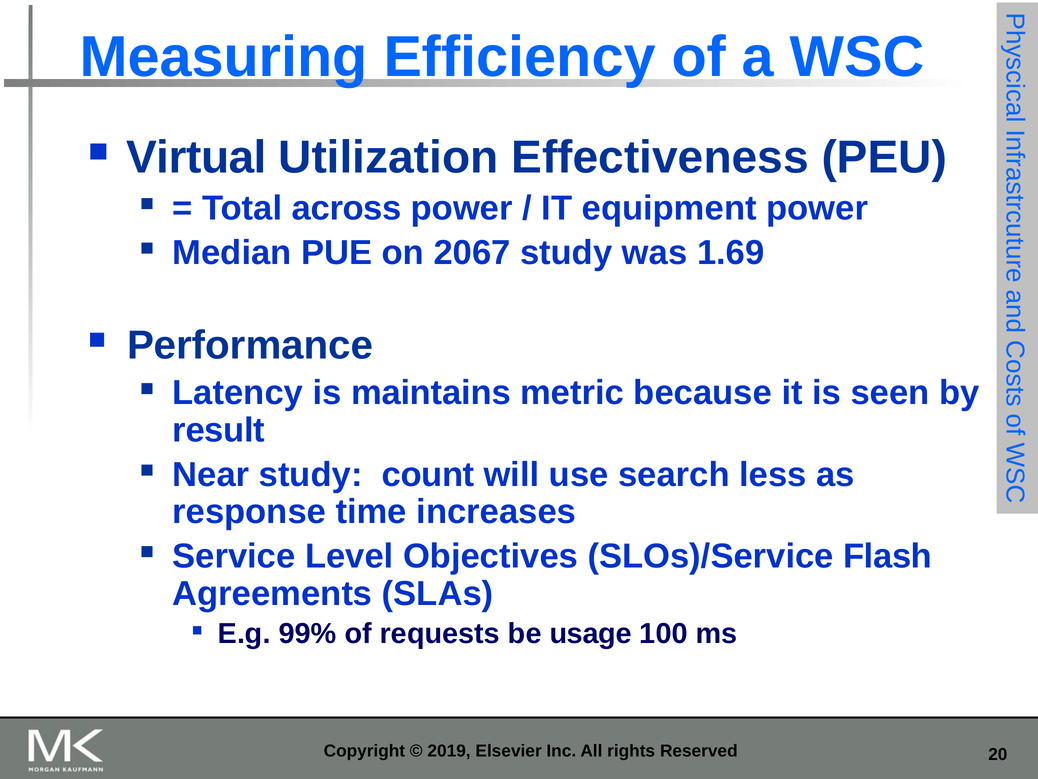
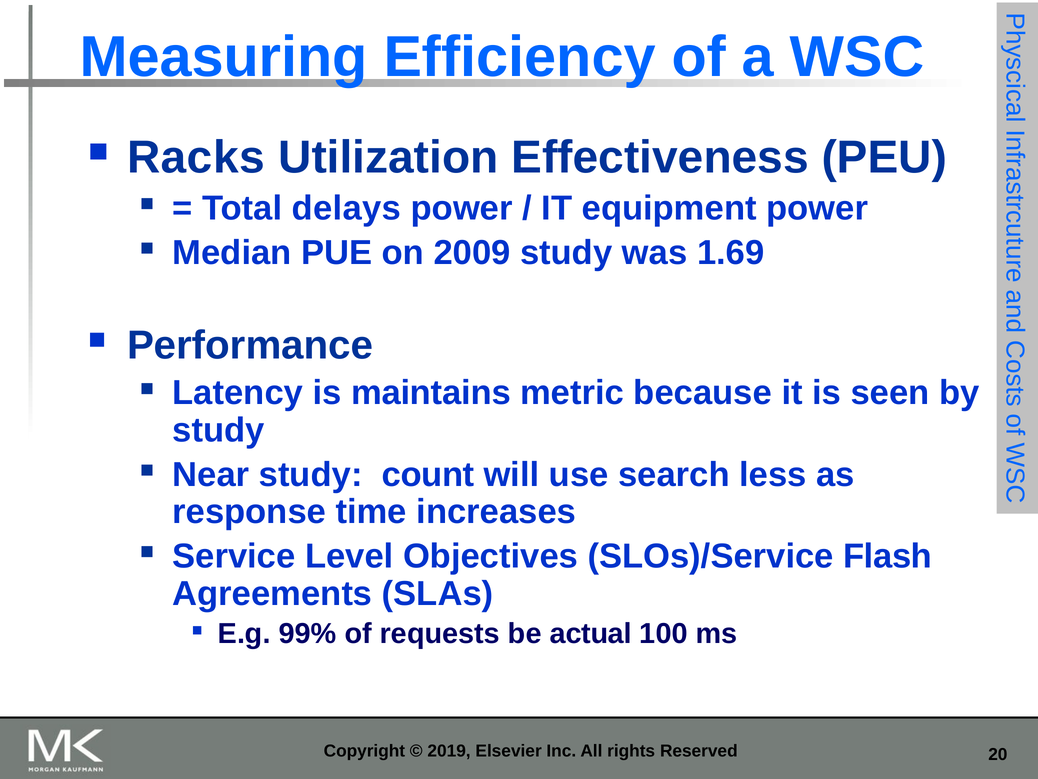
Virtual: Virtual -> Racks (196, 158)
across: across -> delays (346, 208)
2067: 2067 -> 2009 (472, 252)
result: result -> study (219, 430)
usage: usage -> actual (591, 633)
